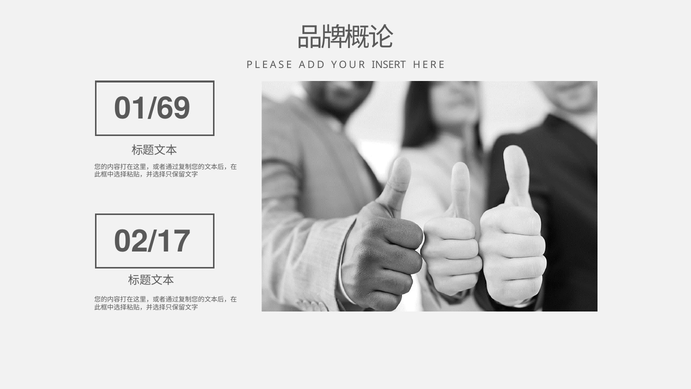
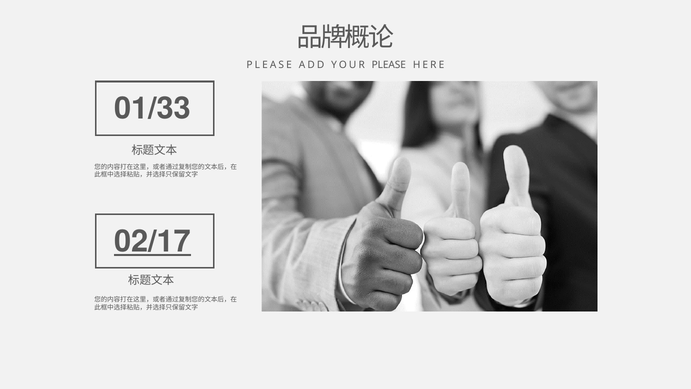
YOUR INSERT: INSERT -> PLEASE (389, 65)
01/69: 01/69 -> 01/33 (153, 109)
02/17 underline: none -> present (153, 241)
